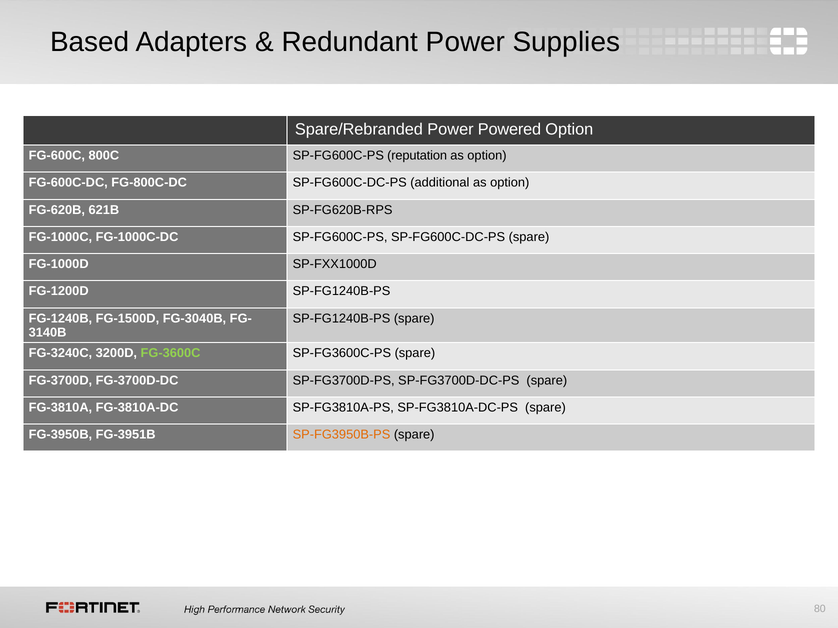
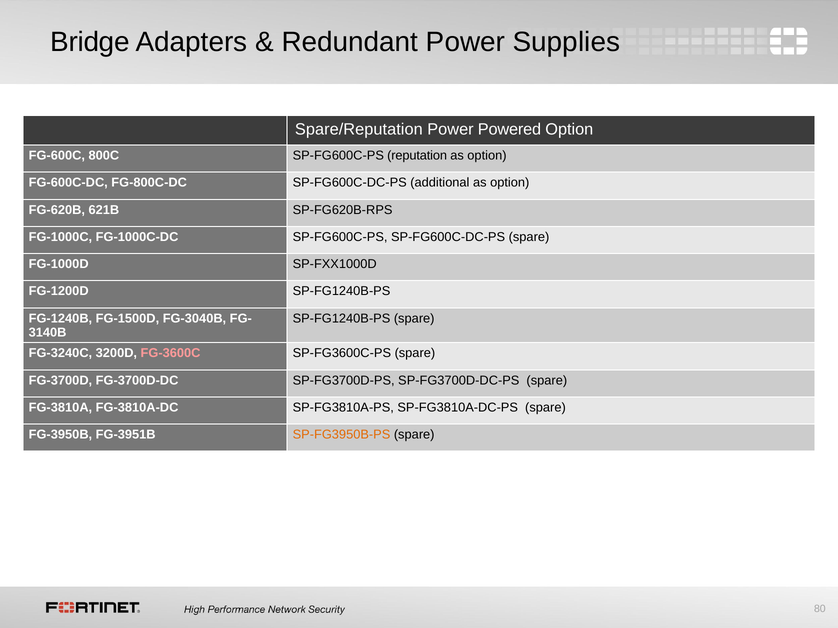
Based: Based -> Bridge (90, 42)
Spare/Rebranded: Spare/Rebranded -> Spare/Reputation (359, 129)
FG-3600C colour: light green -> pink (171, 354)
